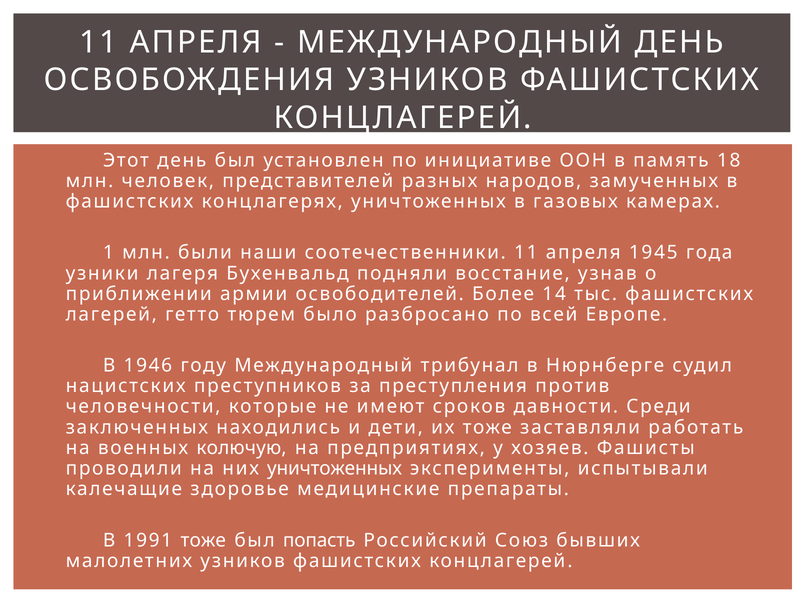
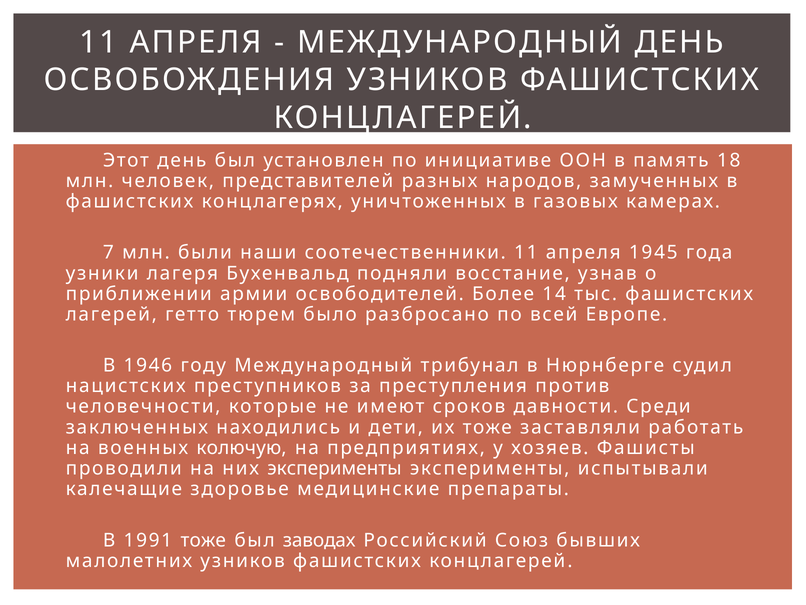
1: 1 -> 7 (108, 252)
них уничтоженных: уничтоженных -> эксперименты (334, 468)
попасть: попасть -> заводах (319, 540)
